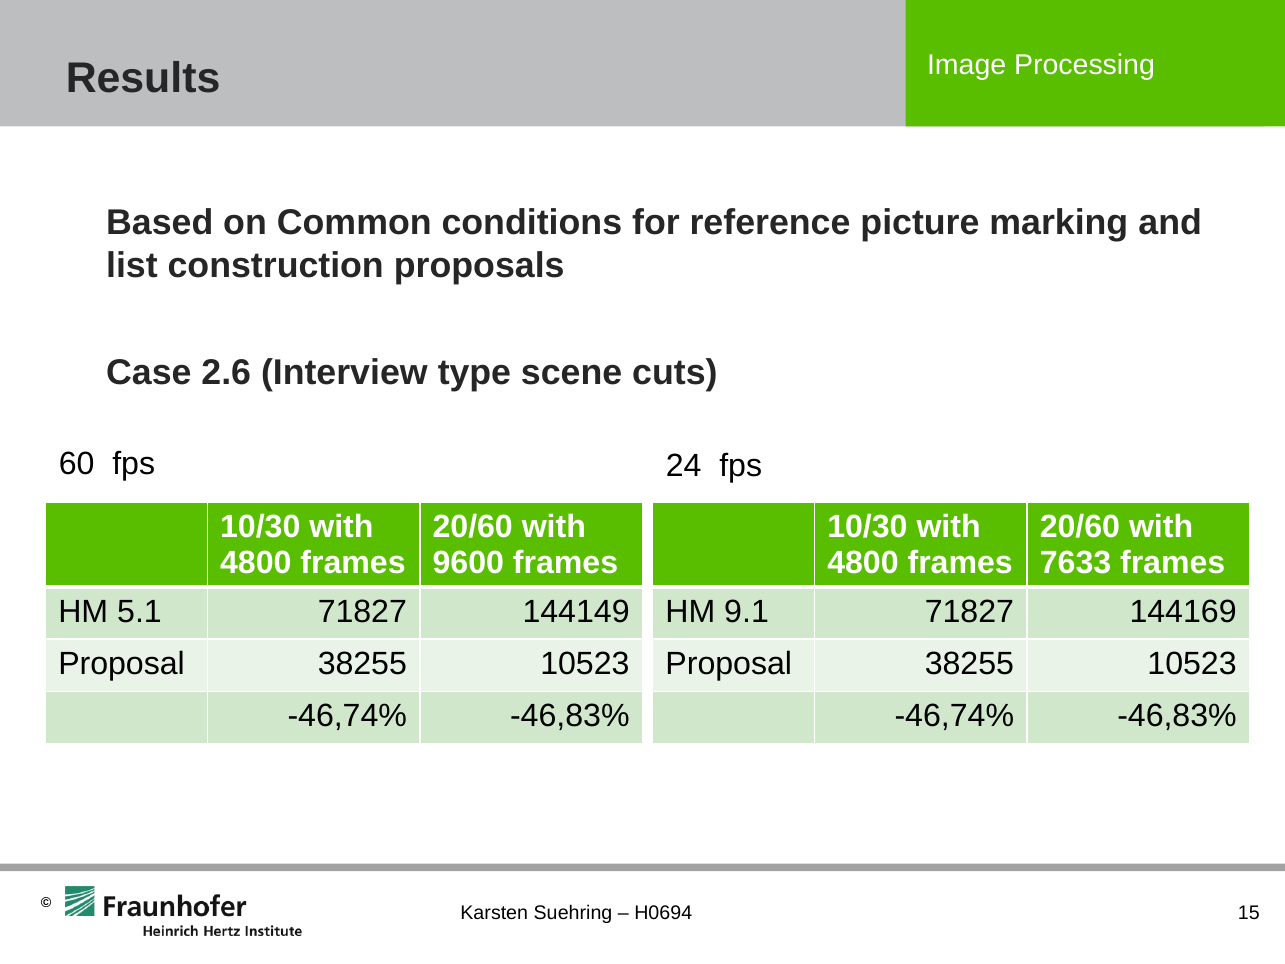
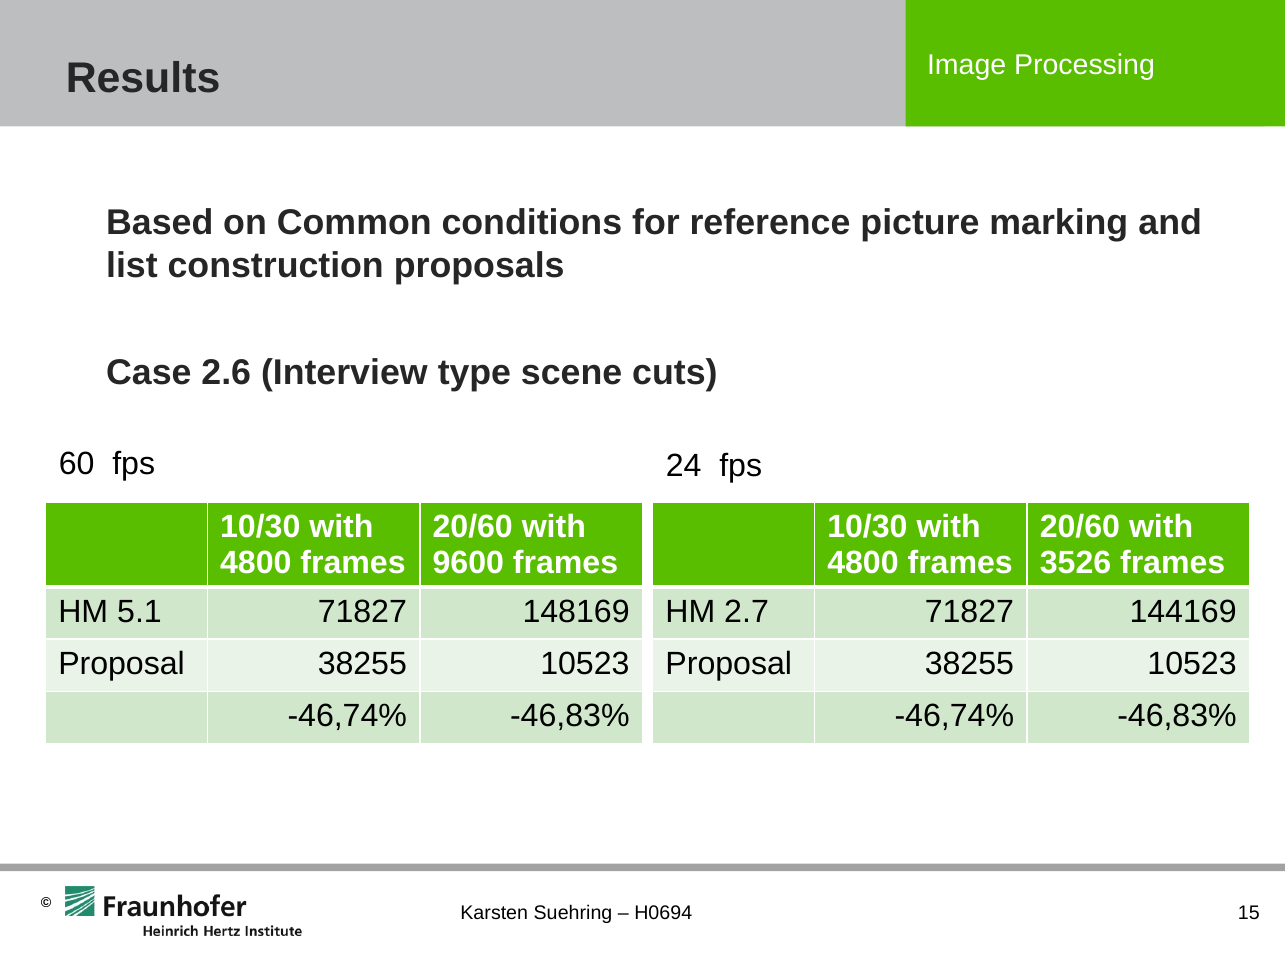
7633: 7633 -> 3526 (1076, 563)
144149: 144149 -> 148169 (576, 612)
9.1: 9.1 -> 2.7 (747, 612)
